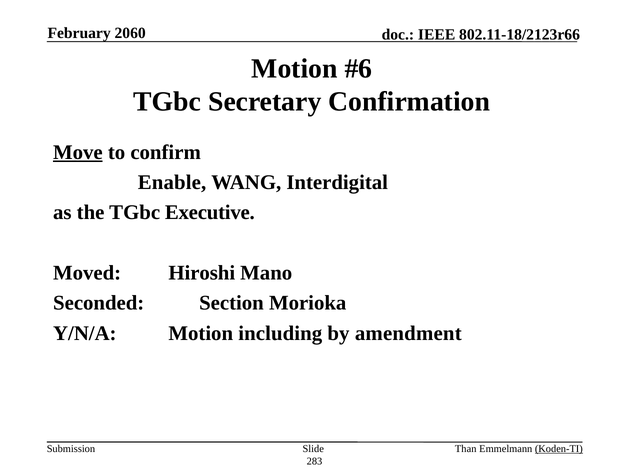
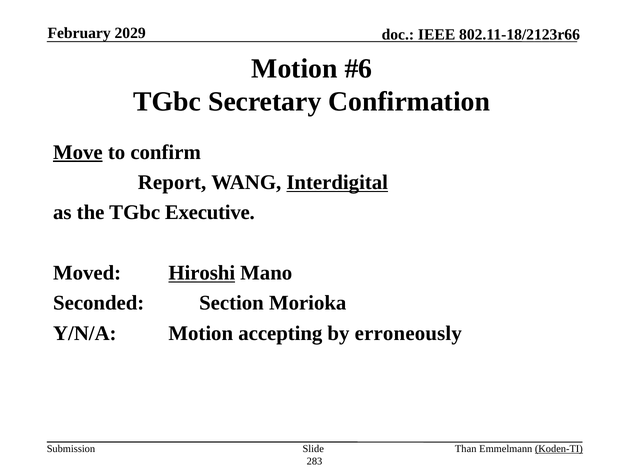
2060: 2060 -> 2029 (130, 33)
Enable: Enable -> Report (172, 182)
Interdigital underline: none -> present (337, 182)
Hiroshi underline: none -> present (202, 273)
including: including -> accepting (280, 333)
amendment: amendment -> erroneously (408, 333)
